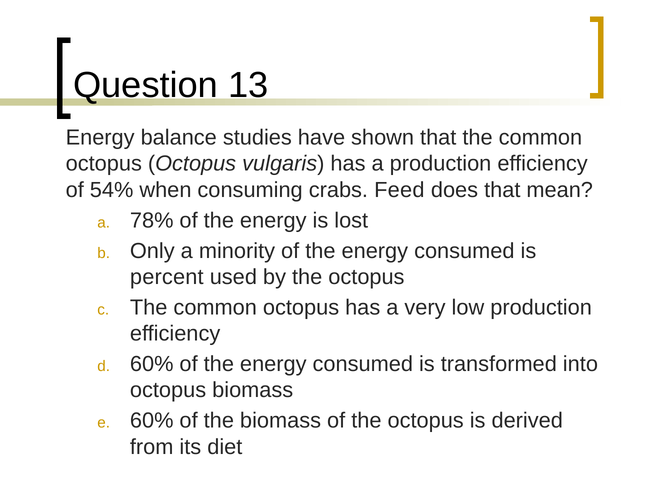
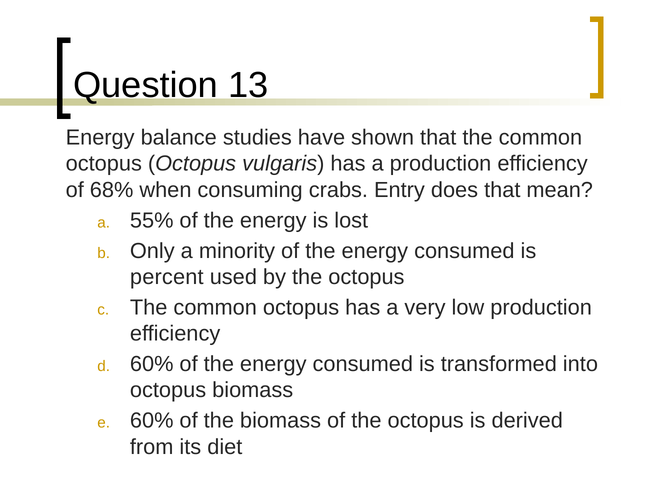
54%: 54% -> 68% (112, 190)
Feed: Feed -> Entry (399, 190)
78%: 78% -> 55% (152, 220)
